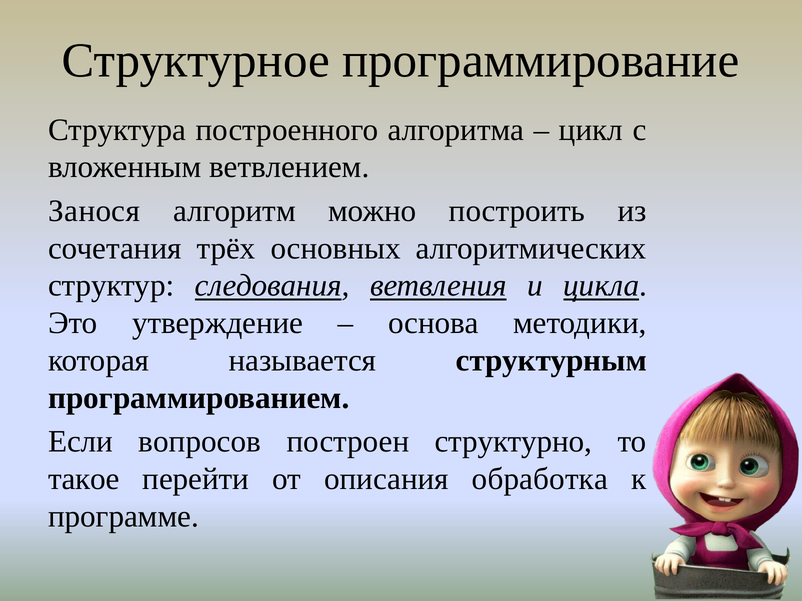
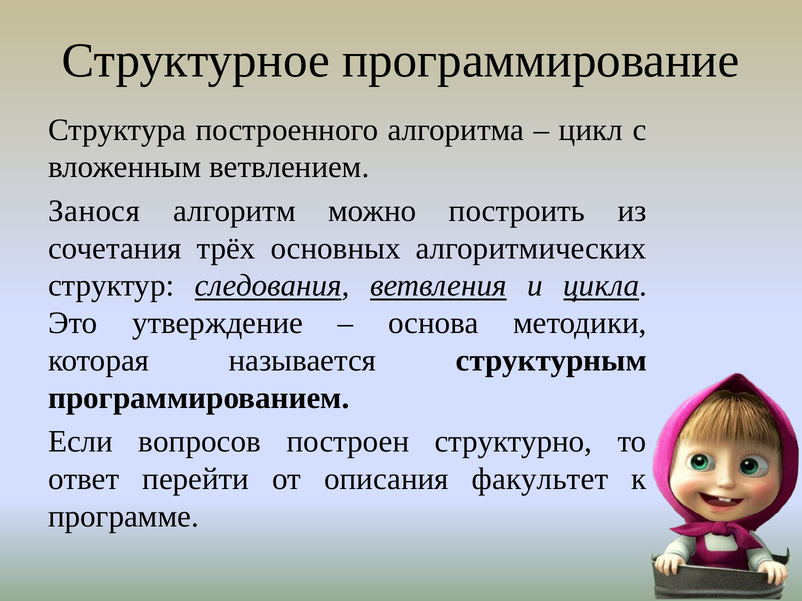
такое: такое -> ответ (84, 479)
обработка: обработка -> факультет (540, 479)
